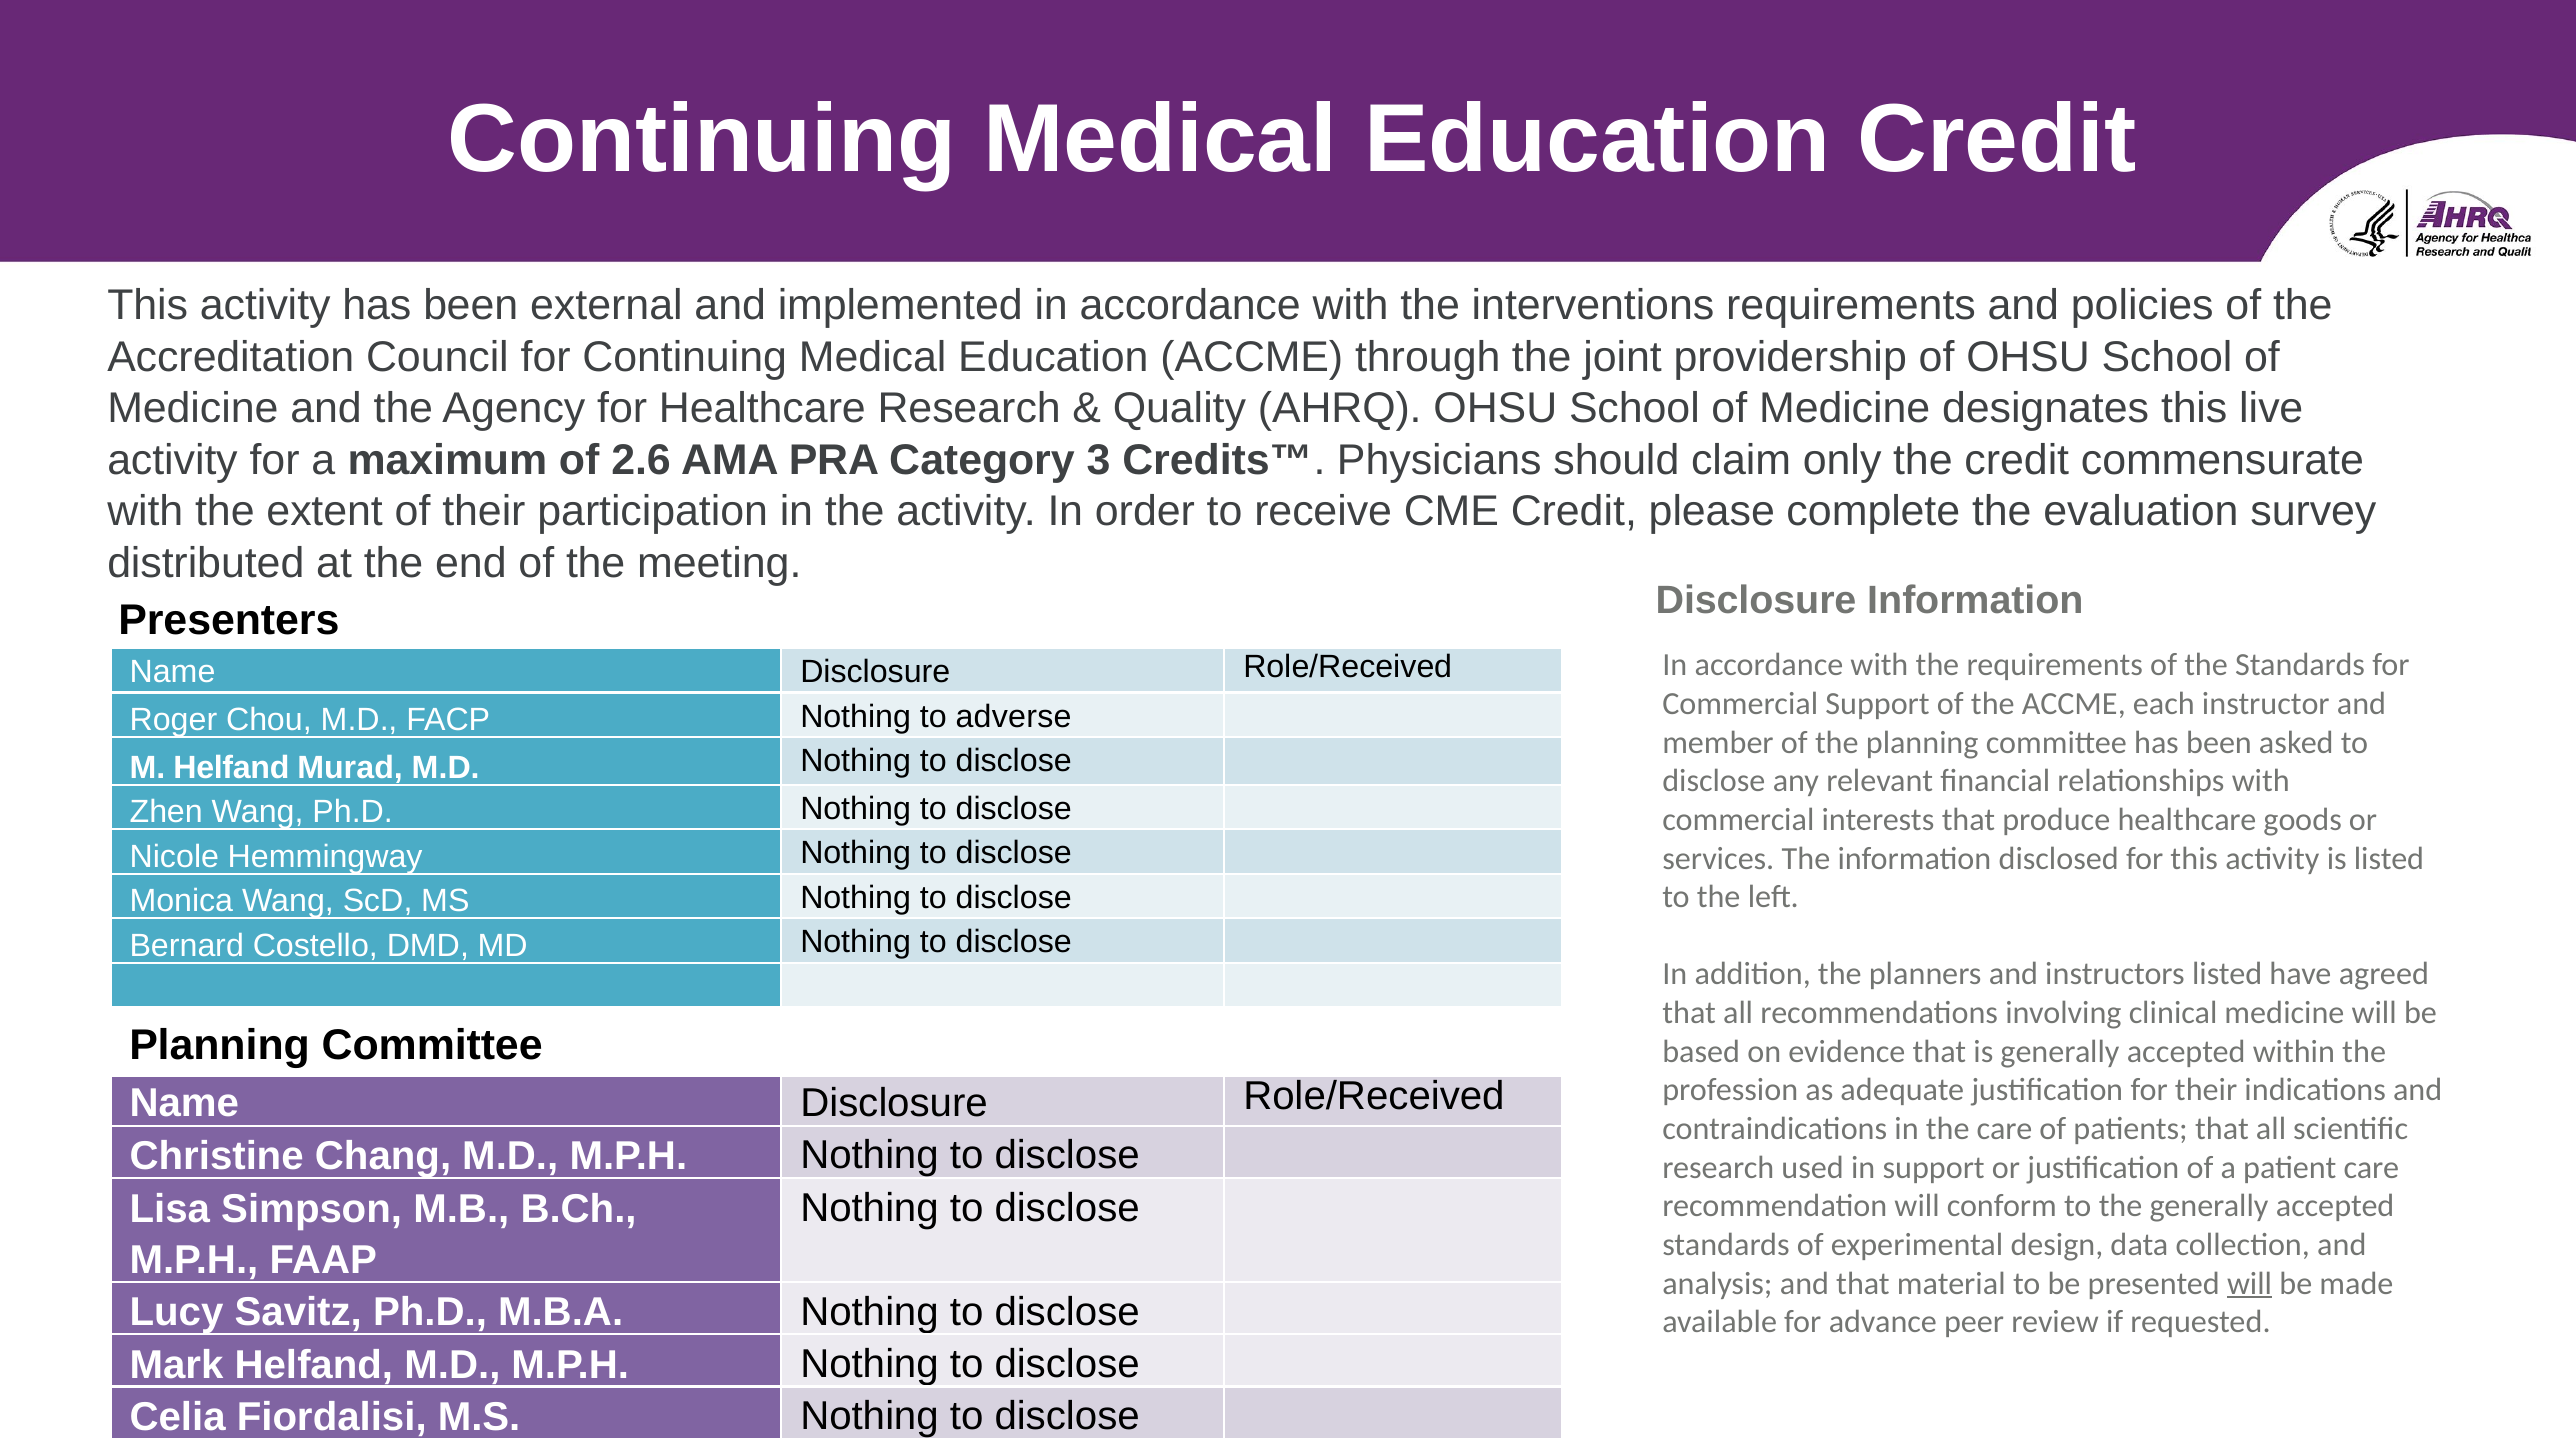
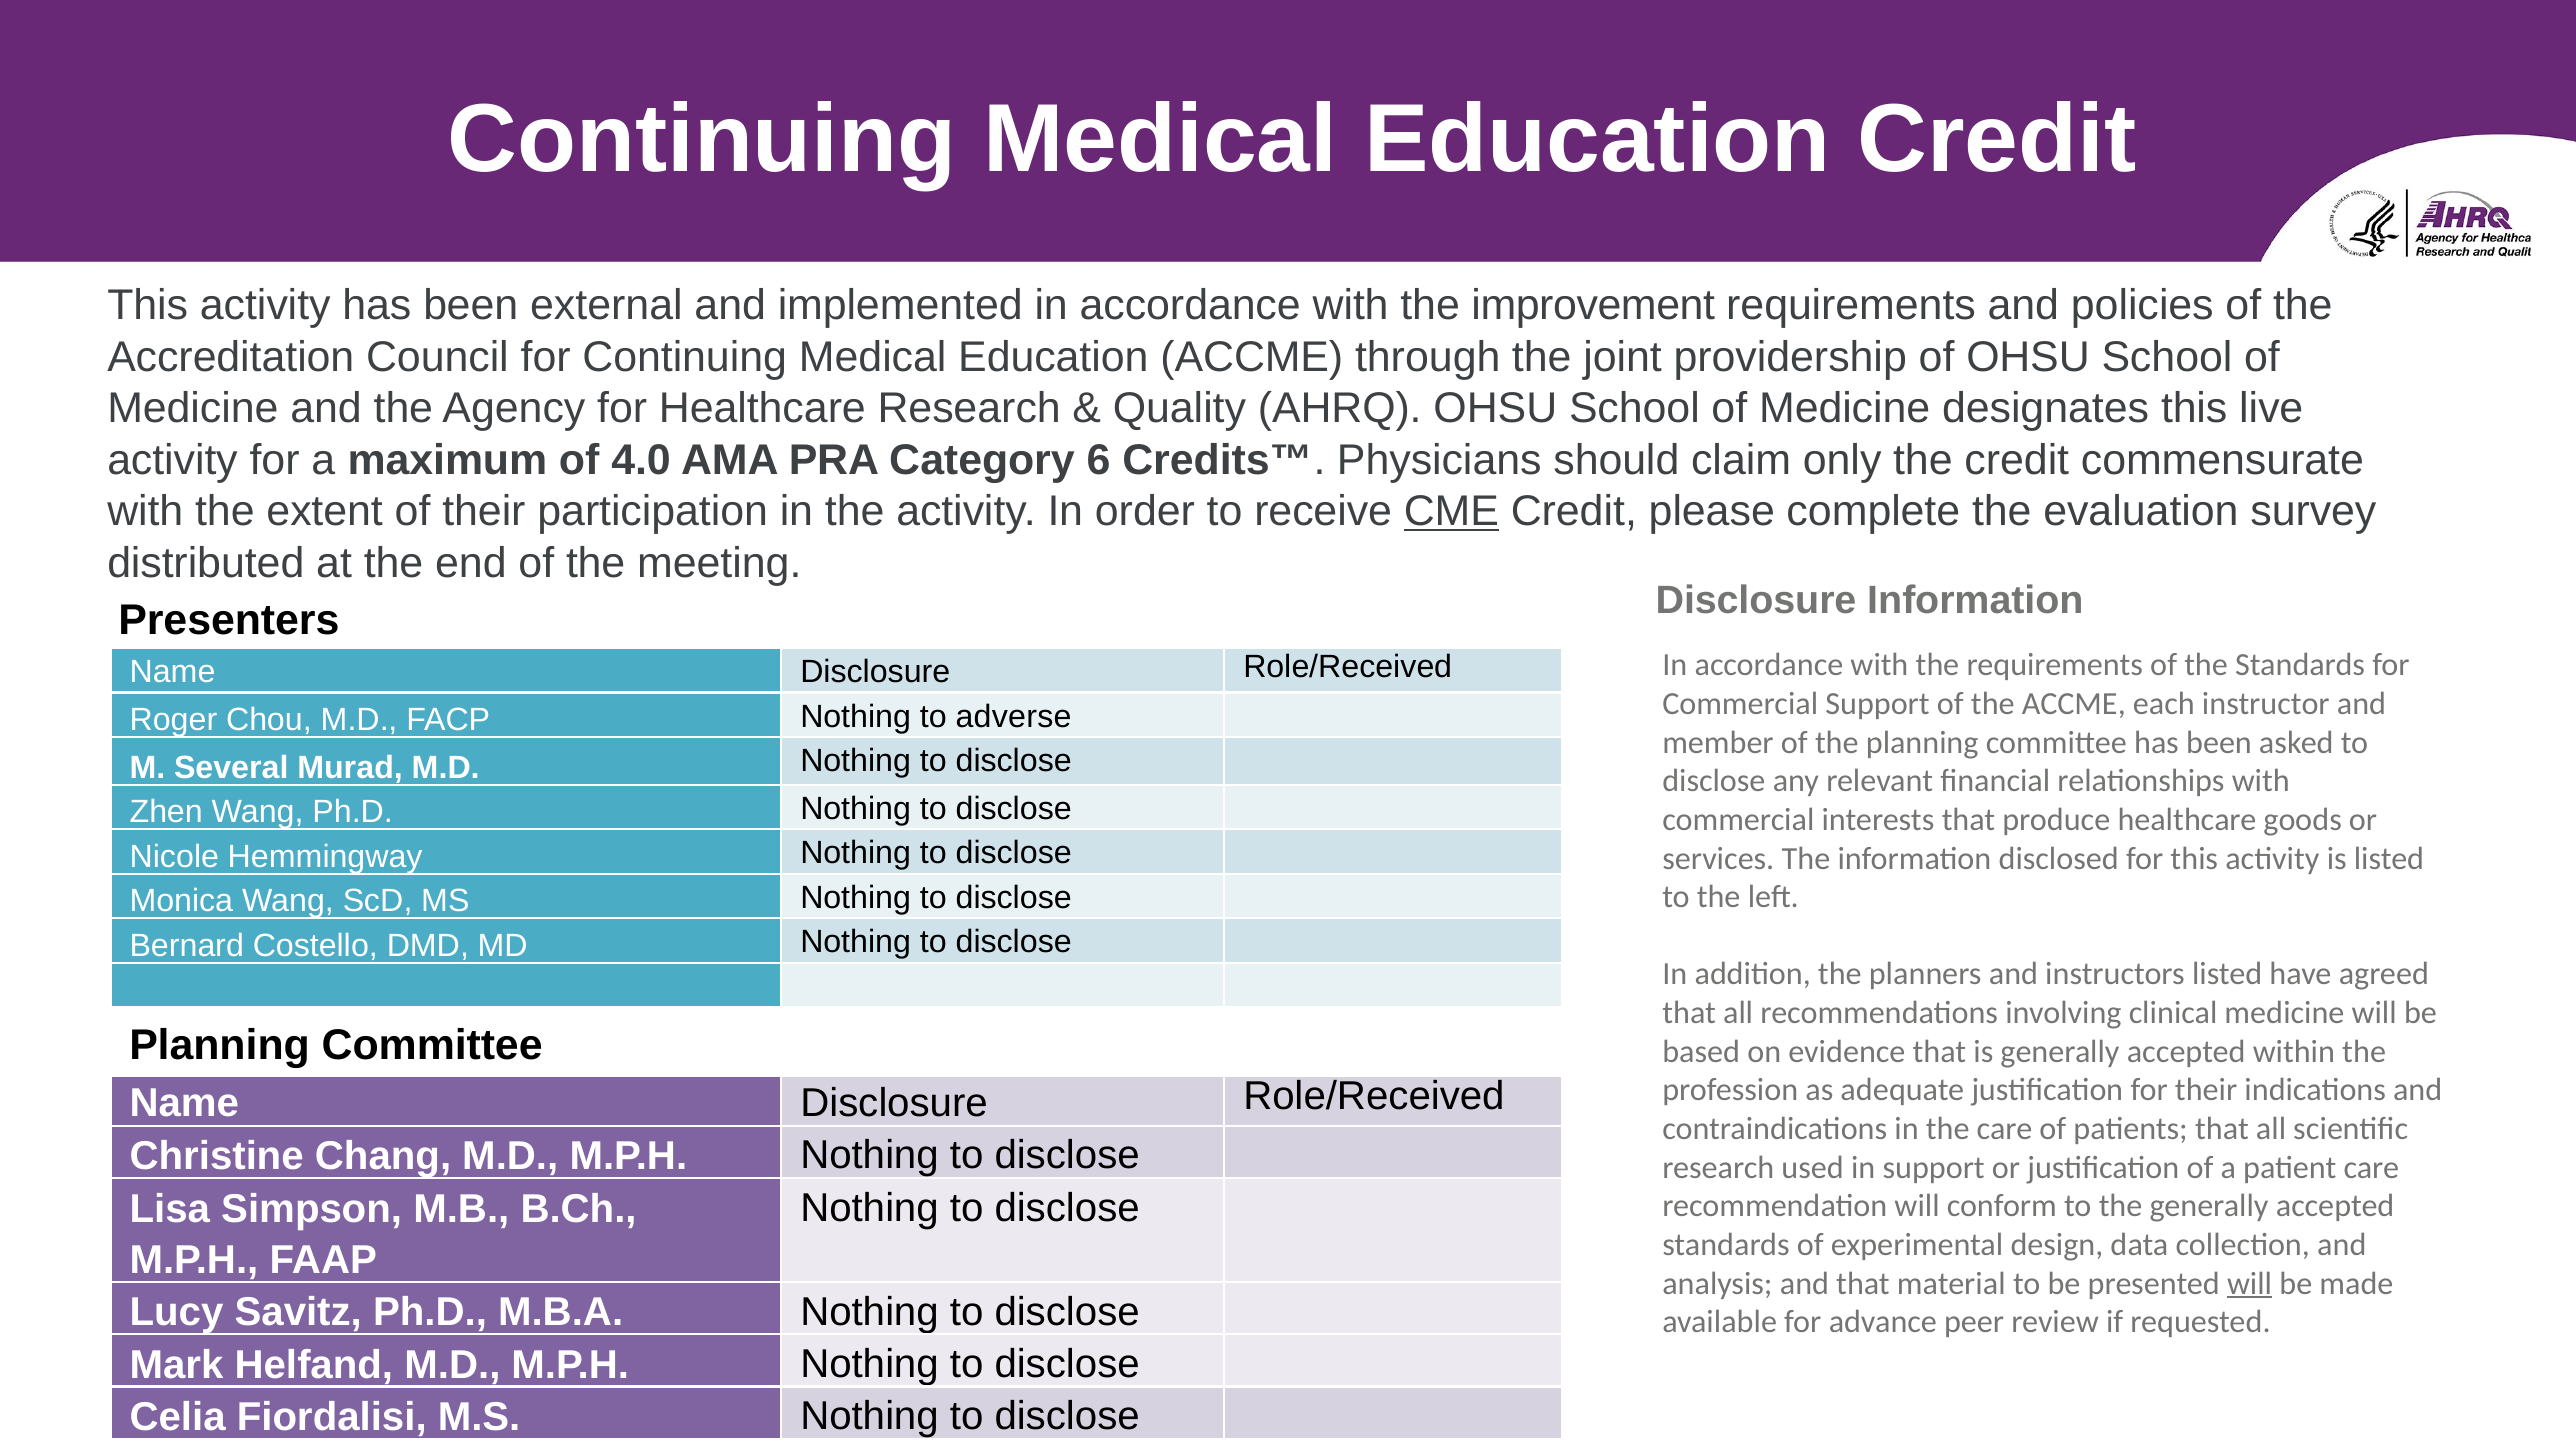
interventions: interventions -> improvement (1593, 306)
2.6: 2.6 -> 4.0 (641, 460)
3: 3 -> 6 (1099, 460)
CME underline: none -> present (1451, 512)
M Helfand: Helfand -> Several (231, 767)
